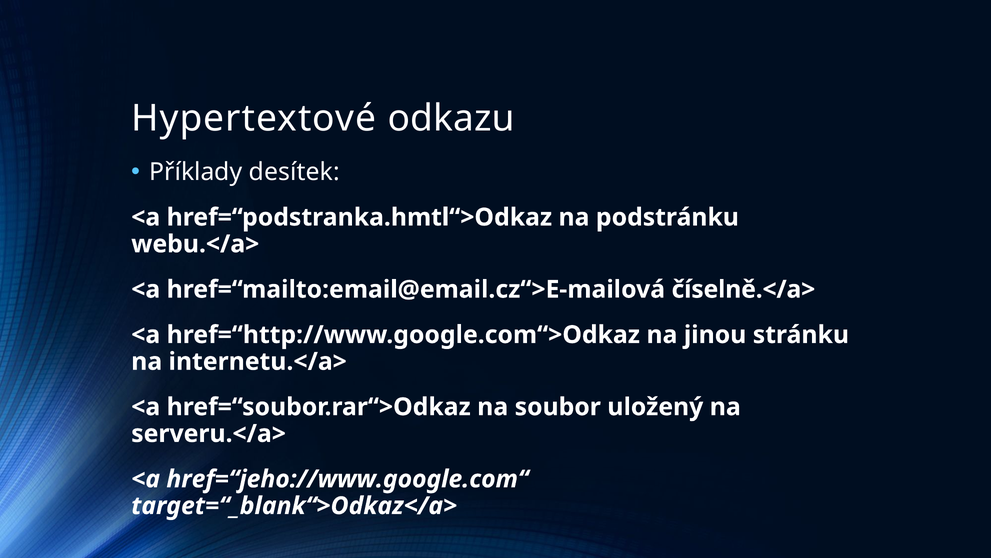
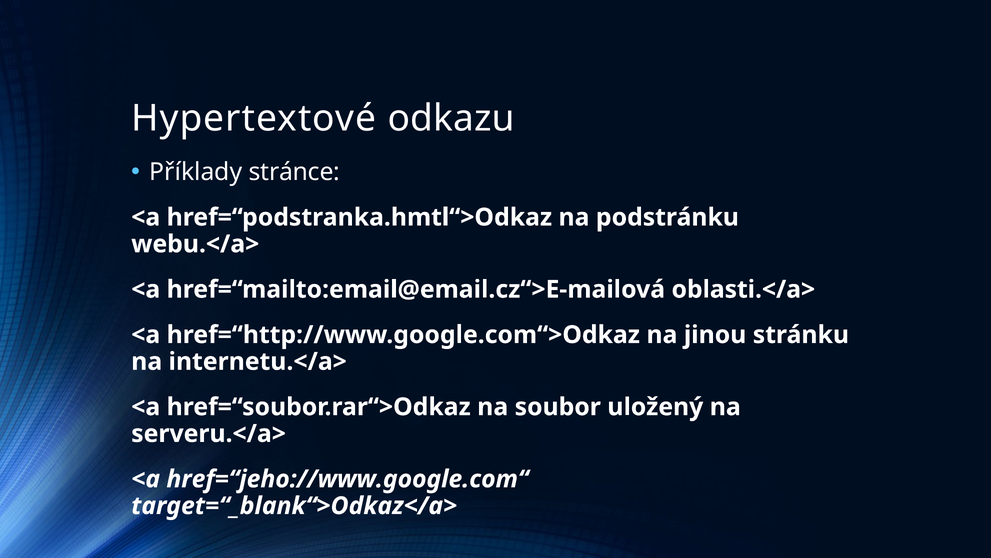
desítek: desítek -> stránce (294, 172)
číselně.</a>: číselně.</a> -> oblasti.</a> (743, 289)
